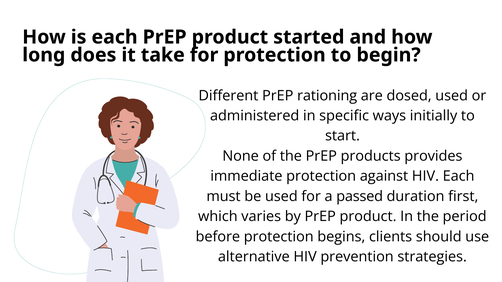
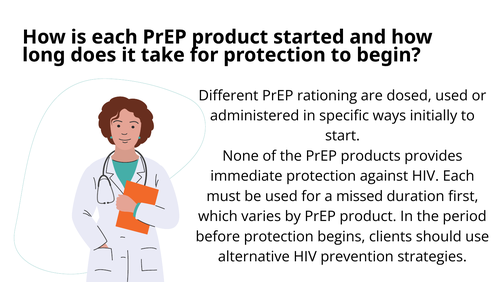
passed: passed -> missed (360, 197)
